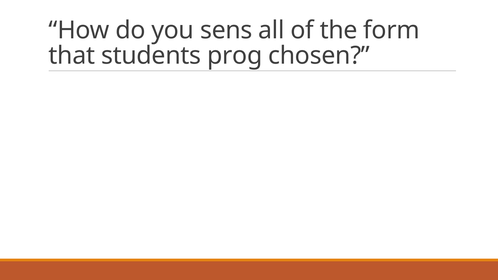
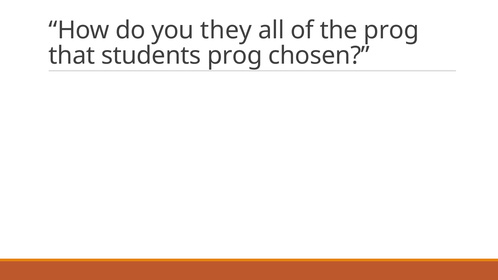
sens: sens -> they (226, 30)
the form: form -> prog (391, 30)
